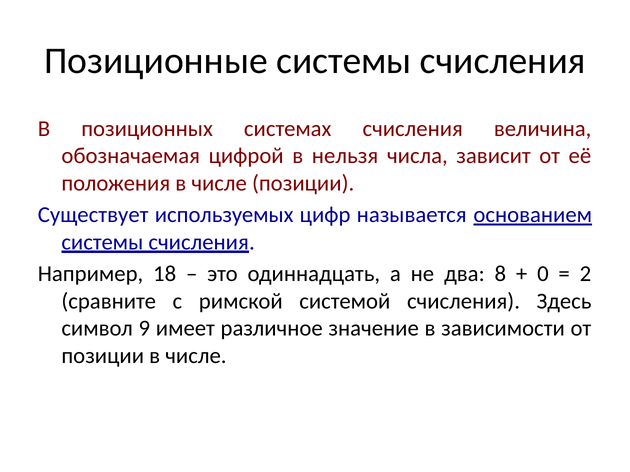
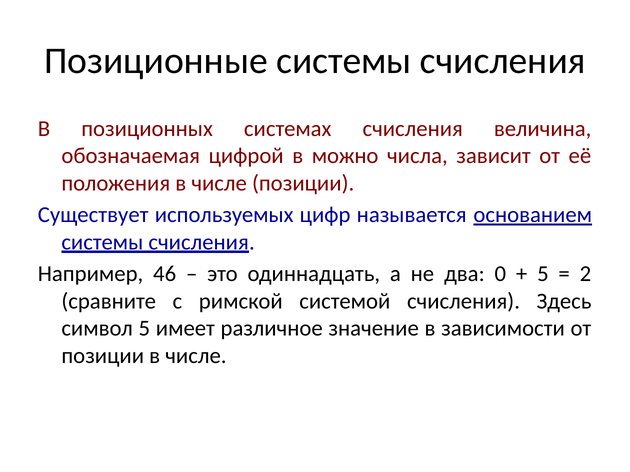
нельзя: нельзя -> можно (345, 156)
18: 18 -> 46 (165, 274)
8: 8 -> 0 (500, 274)
0: 0 -> 5 (543, 274)
символ 9: 9 -> 5 (144, 329)
